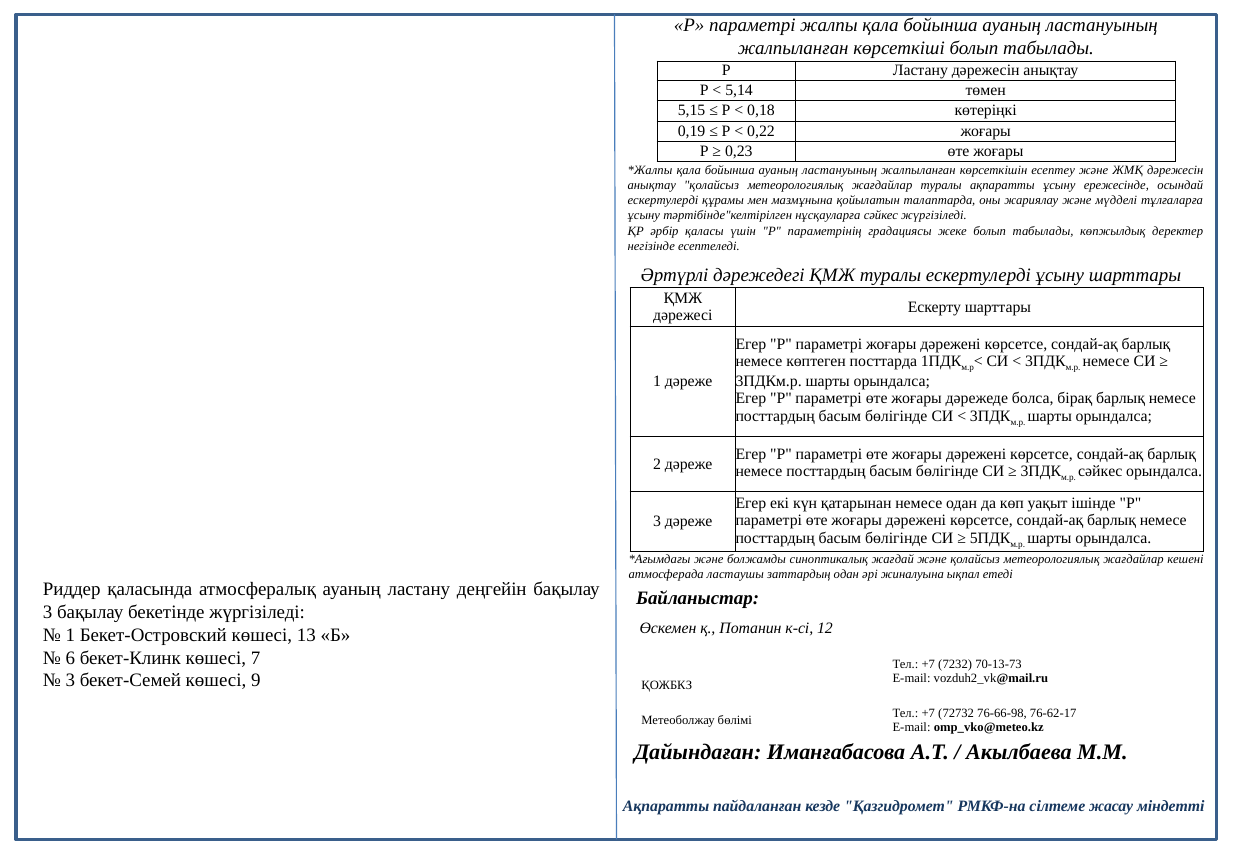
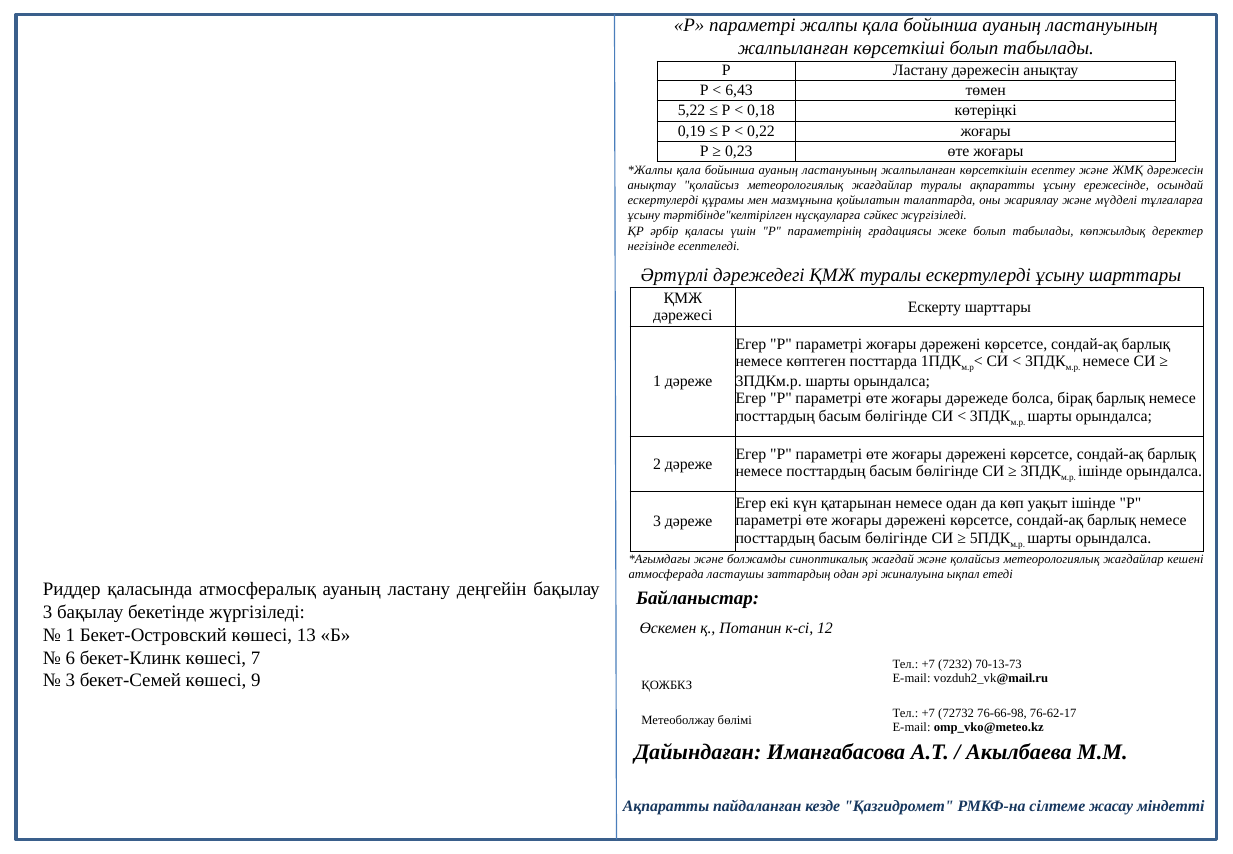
5,14: 5,14 -> 6,43 (739, 90)
5,15: 5,15 -> 5,22 (692, 110)
сәйкес: сәйкес -> ішінде (1100, 471)
